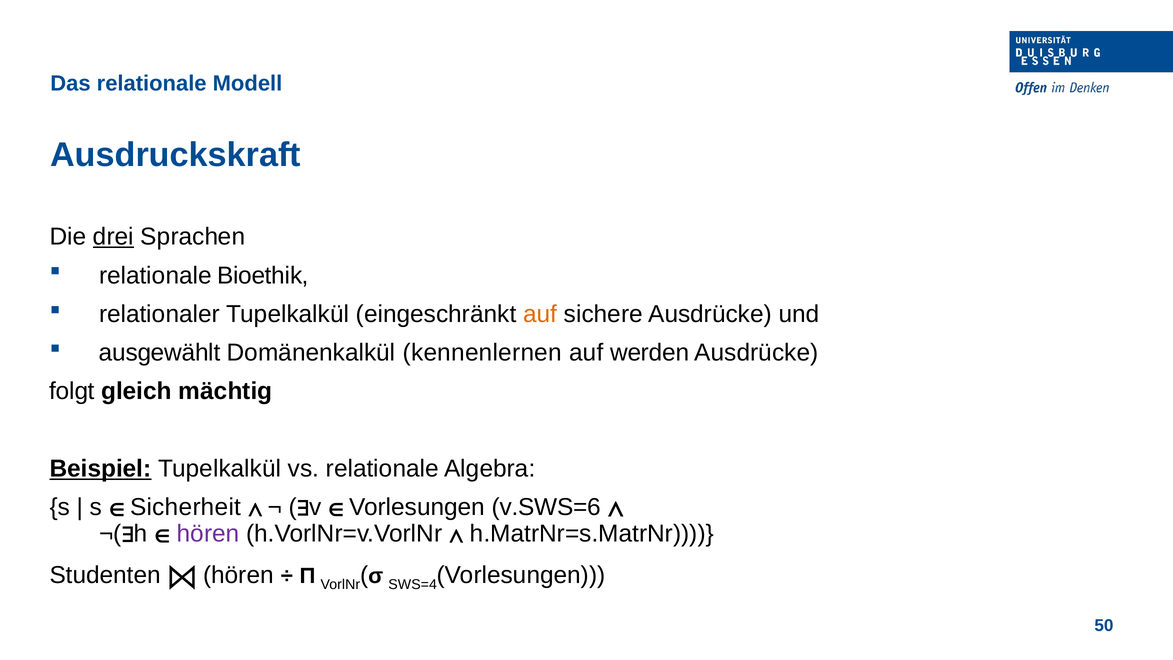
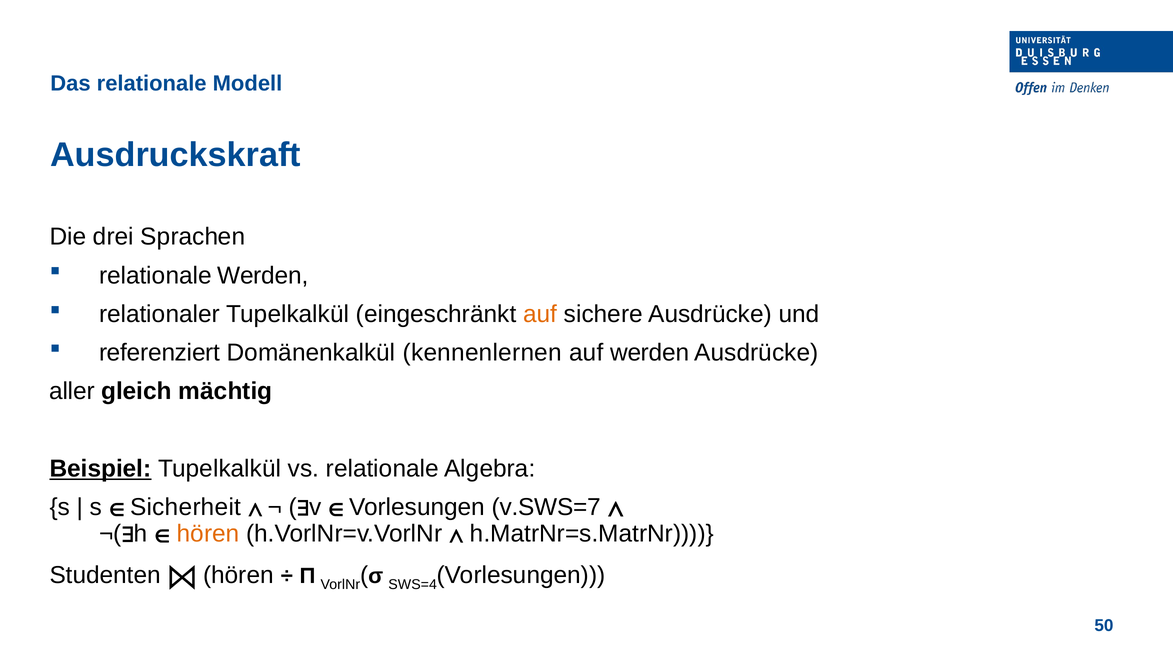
drei underline: present -> none (113, 237)
relationale Bioethik: Bioethik -> Werden (263, 275)
ausgewählt: ausgewählt -> referenziert (160, 353)
folgt: folgt -> aller (72, 391)
v.SWS=6: v.SWS=6 -> v.SWS=7 (546, 507)
hören colour: purple -> orange (208, 533)
